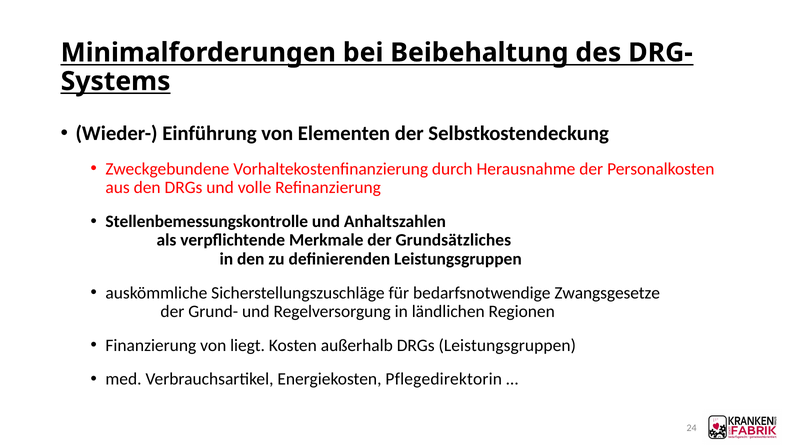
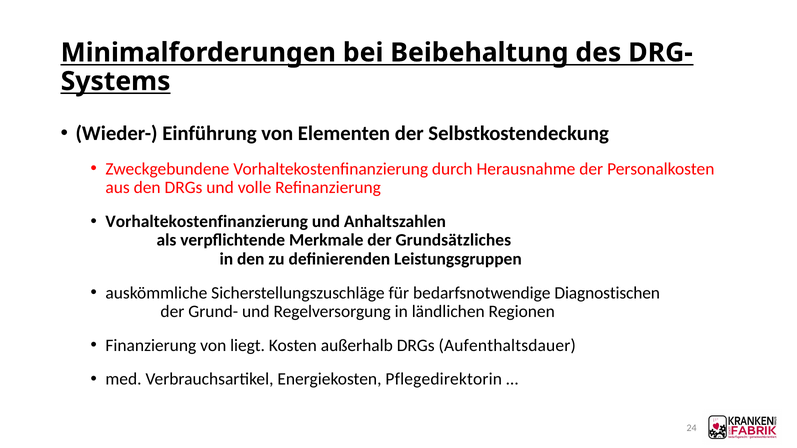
Stellenbemessungskontrolle: Stellenbemessungskontrolle -> Vorhaltekostenfinanzierung (207, 222)
Zwangsgesetze: Zwangsgesetze -> Diagnostischen (607, 293)
DRGs Leistungsgruppen: Leistungsgruppen -> Aufenthaltsdauer (507, 346)
